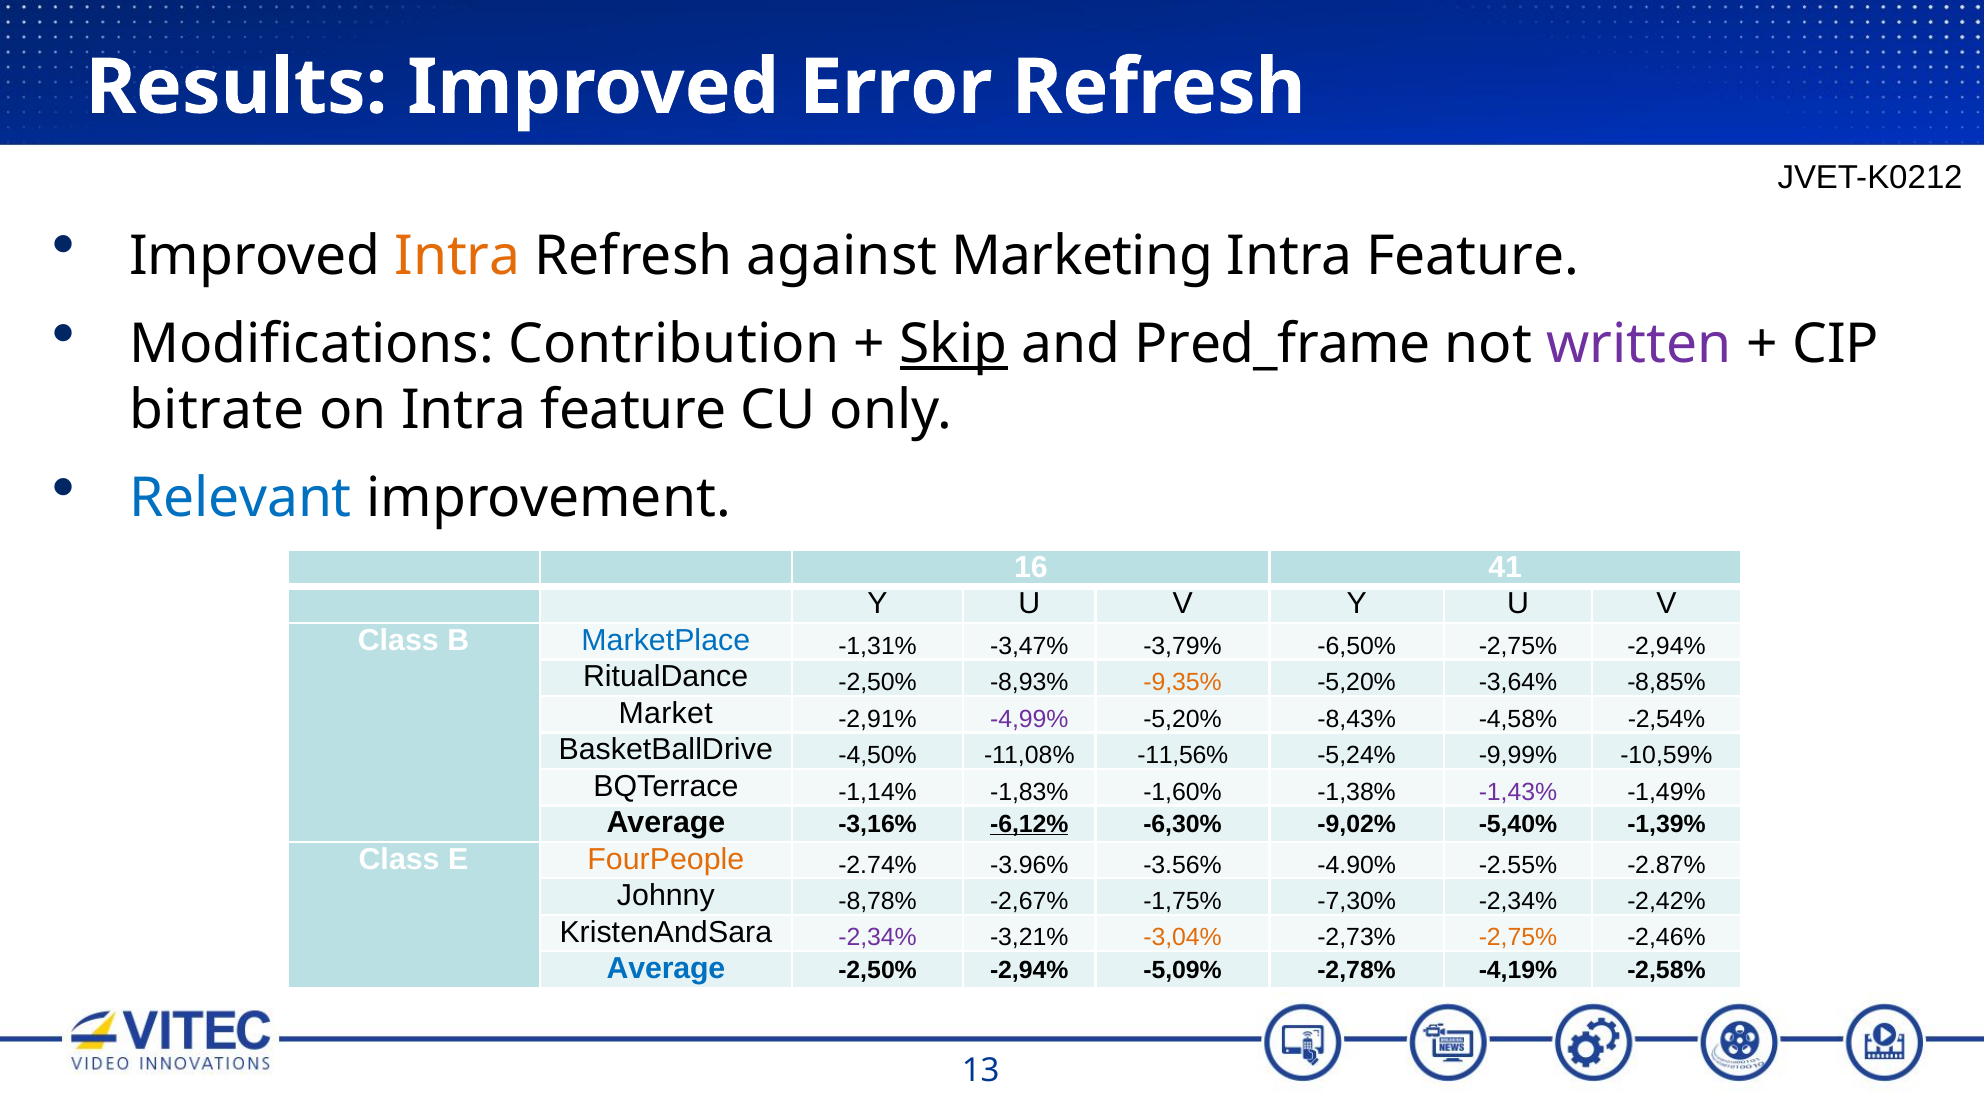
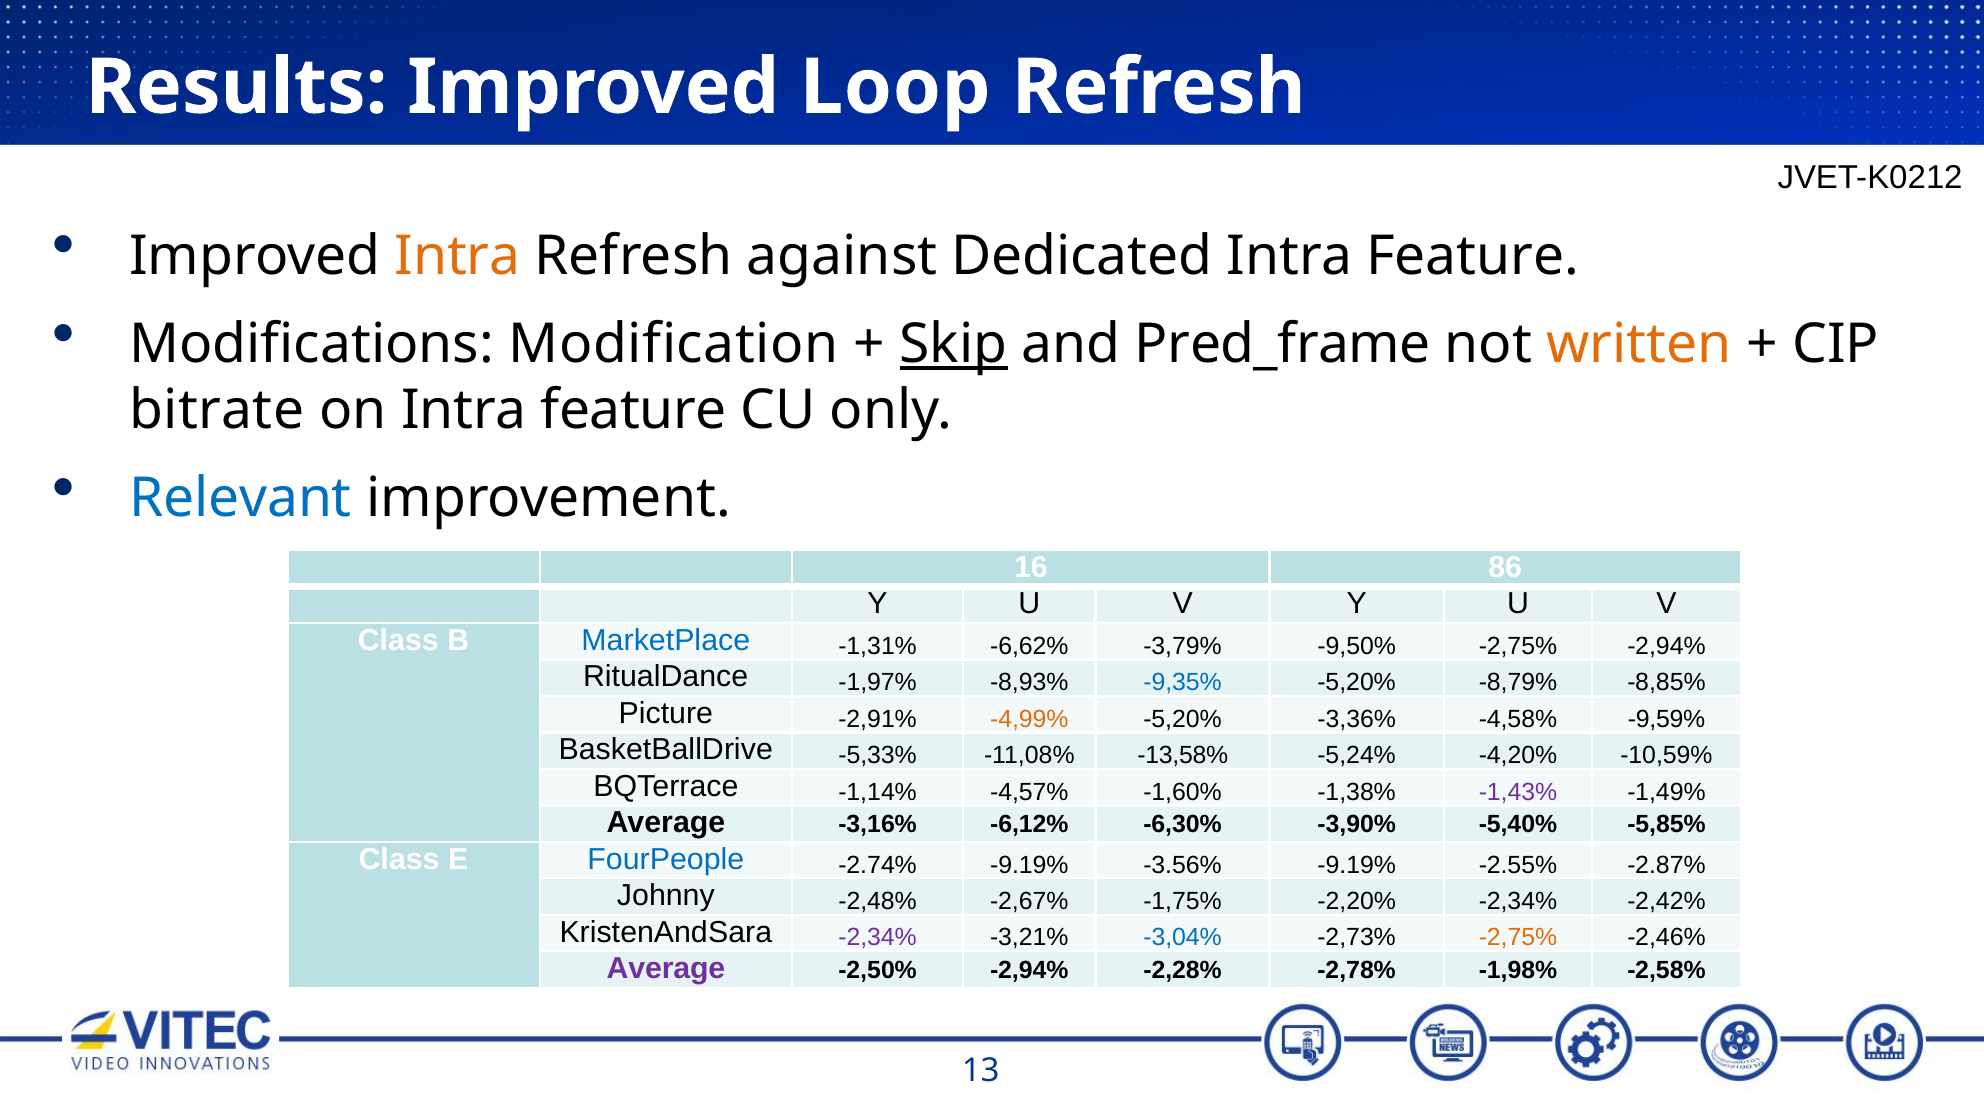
Error: Error -> Loop (895, 87)
Marketing: Marketing -> Dedicated (1082, 256)
Contribution: Contribution -> Modification (674, 344)
written colour: purple -> orange (1639, 344)
41: 41 -> 86 (1505, 567)
-3,47%: -3,47% -> -6,62% (1029, 646)
-6,50%: -6,50% -> -9,50% (1357, 646)
RitualDance -2,50%: -2,50% -> -1,97% (878, 682)
-9,35% colour: orange -> blue (1183, 682)
-3,64%: -3,64% -> -8,79% (1518, 682)
Market: Market -> Picture (666, 713)
-4,99% colour: purple -> orange (1029, 719)
-8,43%: -8,43% -> -3,36% (1357, 719)
-2,54%: -2,54% -> -9,59% (1667, 719)
-4,50%: -4,50% -> -5,33% (878, 755)
-11,56%: -11,56% -> -13,58% (1183, 755)
-9,99%: -9,99% -> -4,20% (1518, 755)
-1,83%: -1,83% -> -4,57% (1029, 792)
-6,12% underline: present -> none (1029, 824)
-9,02%: -9,02% -> -3,90% (1357, 824)
-1,39%: -1,39% -> -5,85% (1666, 824)
FourPeople colour: orange -> blue (666, 859)
-2.74% -3.96%: -3.96% -> -9.19% (1029, 865)
-3.56% -4.90%: -4.90% -> -9.19% (1357, 865)
-8,78%: -8,78% -> -2,48% (878, 901)
-7,30%: -7,30% -> -2,20% (1357, 901)
-3,04% colour: orange -> blue (1183, 938)
Average colour: blue -> purple (666, 969)
-5,09%: -5,09% -> -2,28% (1183, 970)
-4,19%: -4,19% -> -1,98% (1518, 970)
